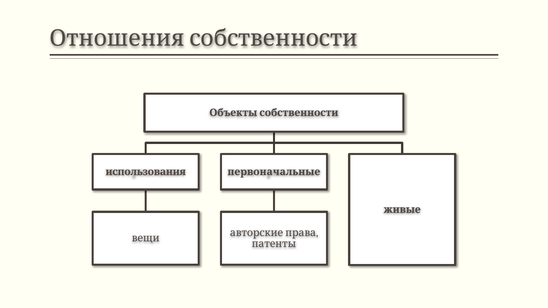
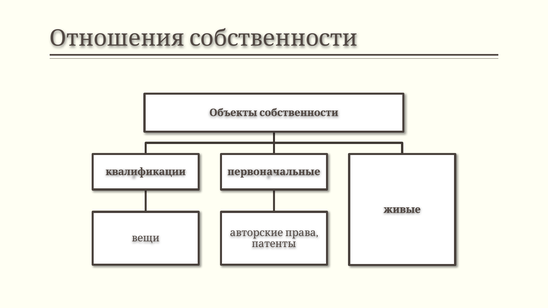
использования: использования -> квалификации (146, 172)
